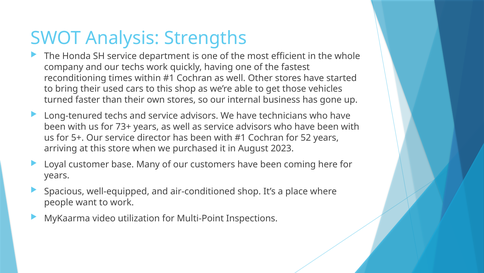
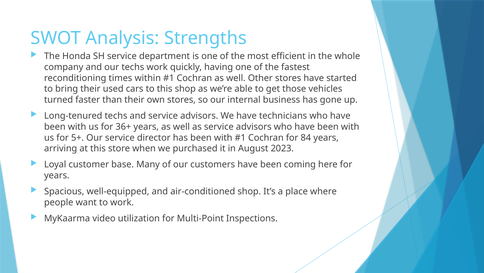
73+: 73+ -> 36+ (123, 126)
52: 52 -> 84 (306, 137)
